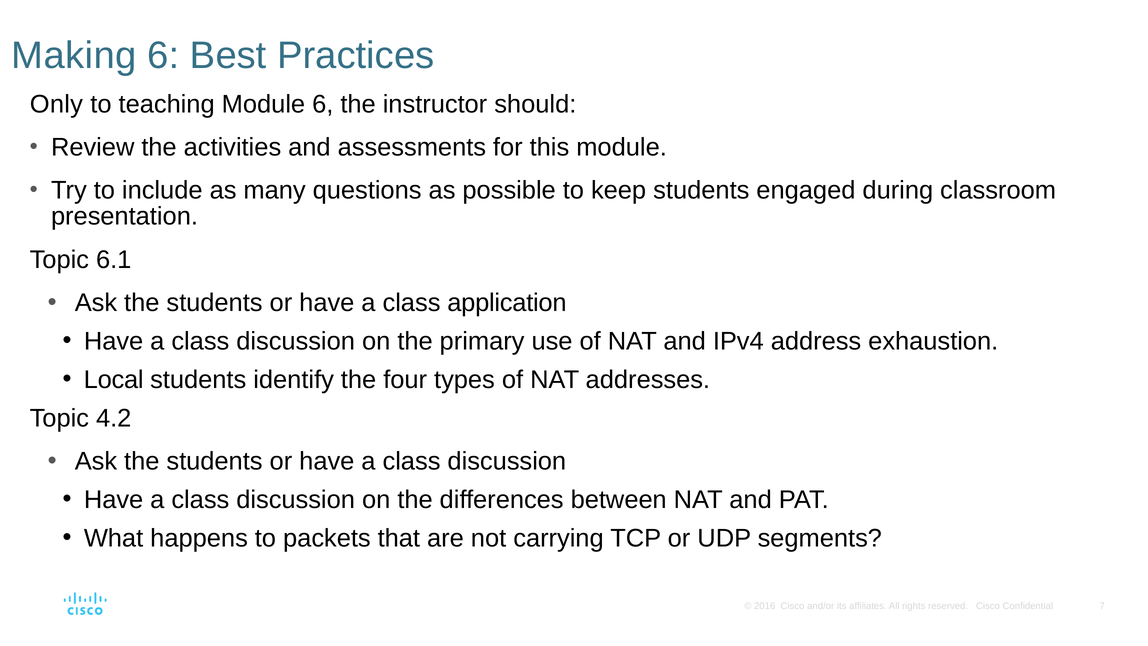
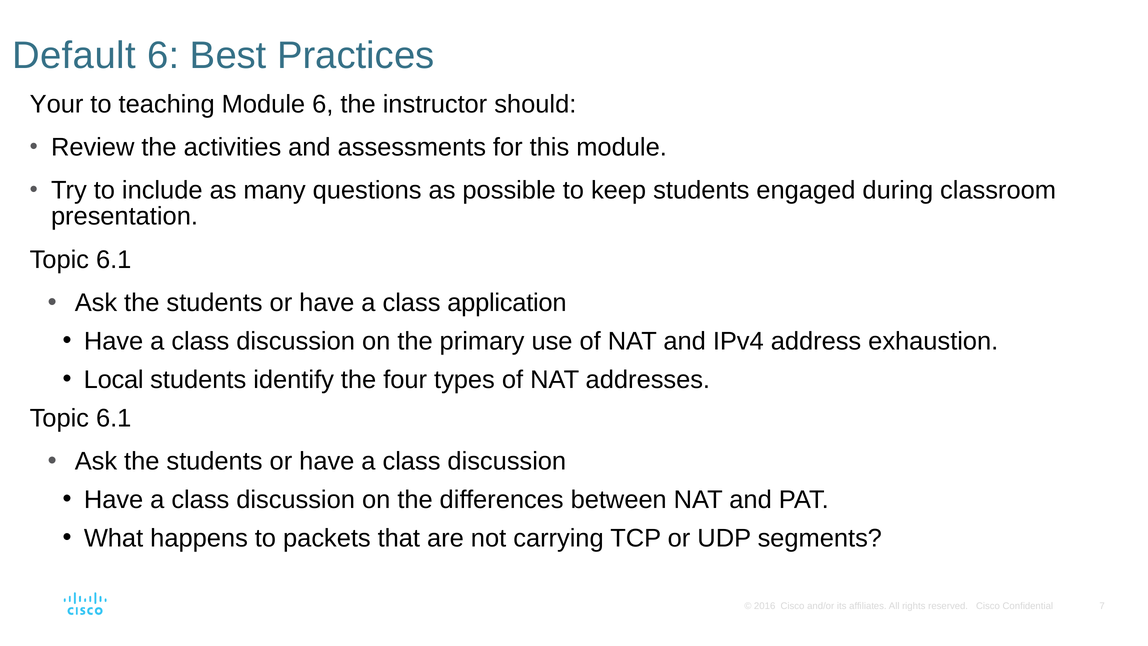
Making: Making -> Default (74, 55)
Only: Only -> Your (57, 104)
4.2: 4.2 -> 6.1 (114, 418)
